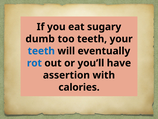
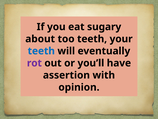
dumb: dumb -> about (40, 39)
rot colour: blue -> purple (34, 63)
calories: calories -> opinion (79, 87)
